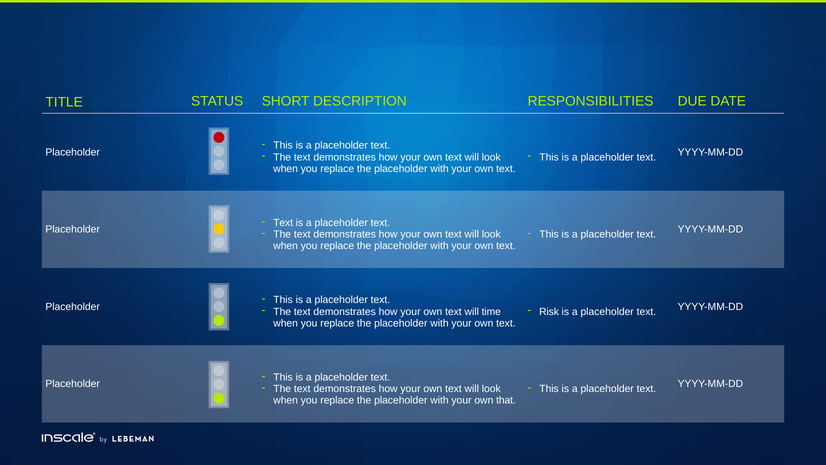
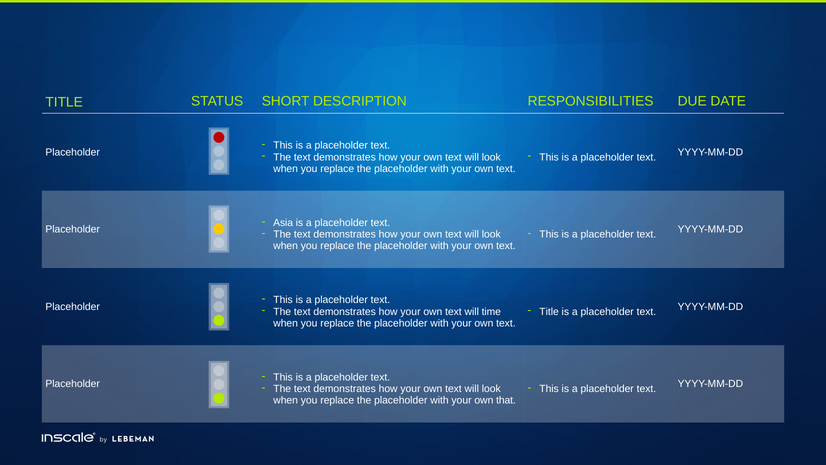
Text: Text -> Asia (283, 223)
Risk: Risk -> Title (549, 311)
